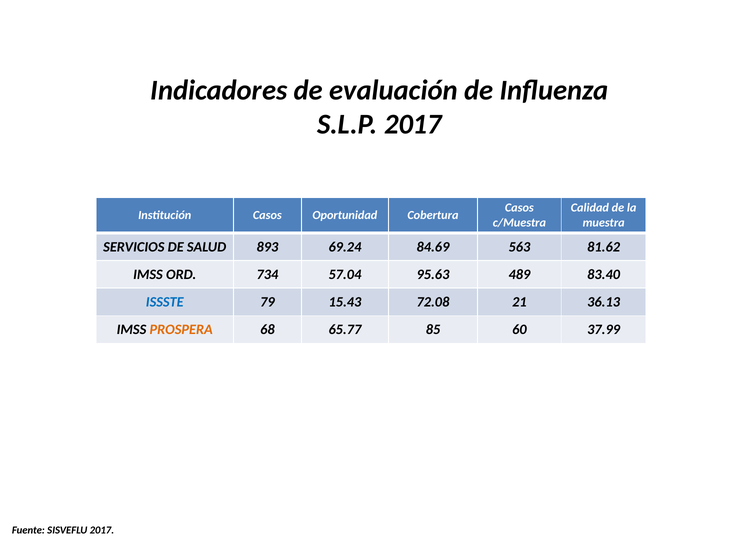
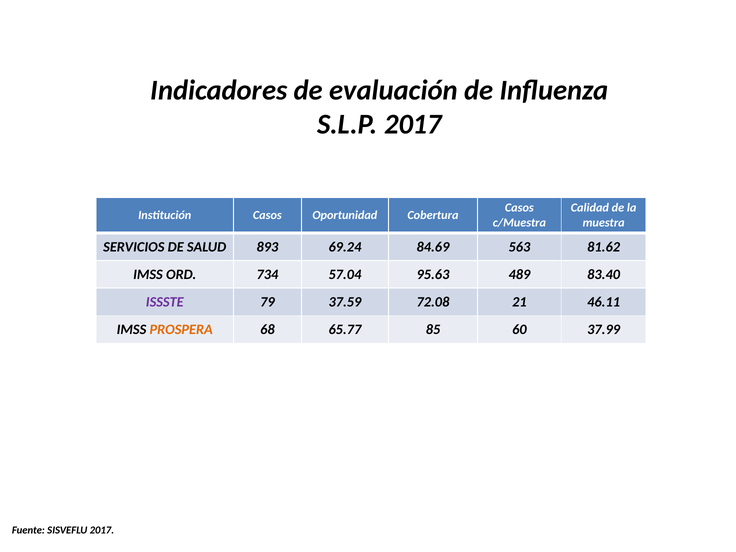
ISSSTE colour: blue -> purple (165, 302)
15.43: 15.43 -> 37.59 (345, 302)
36.13: 36.13 -> 46.11 (604, 302)
